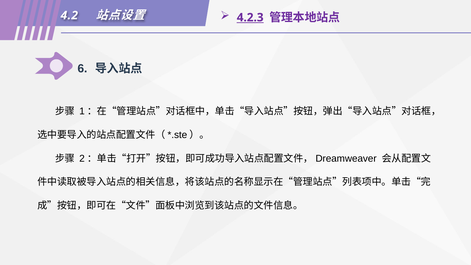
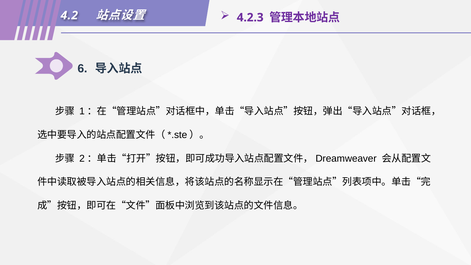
4.2.3 underline: present -> none (250, 17)
